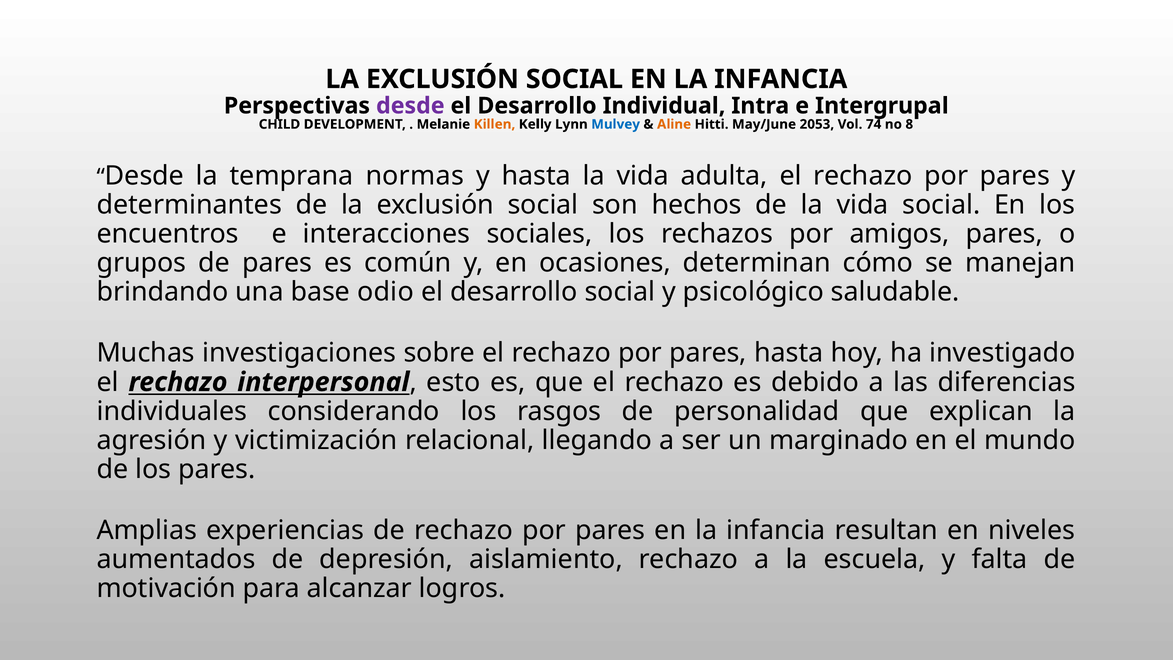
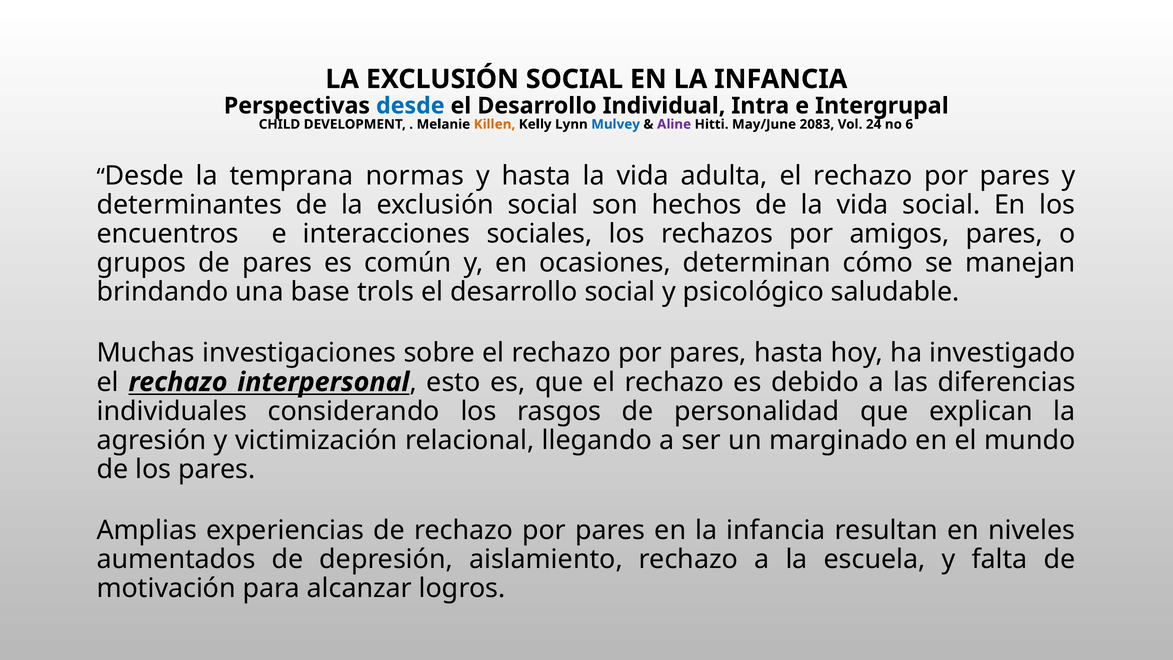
desde colour: purple -> blue (410, 106)
Aline colour: orange -> purple (674, 124)
2053: 2053 -> 2083 (817, 124)
74: 74 -> 24 (874, 124)
8: 8 -> 6 (909, 124)
odio: odio -> trols (386, 292)
